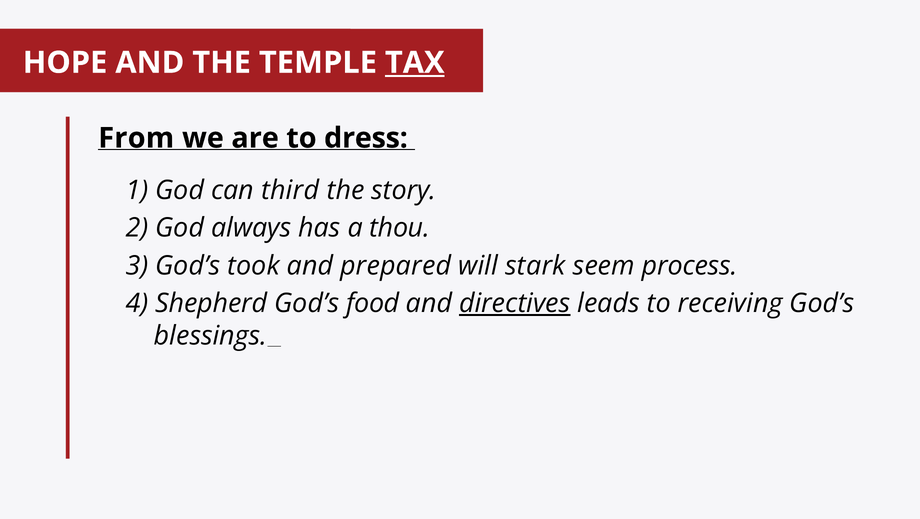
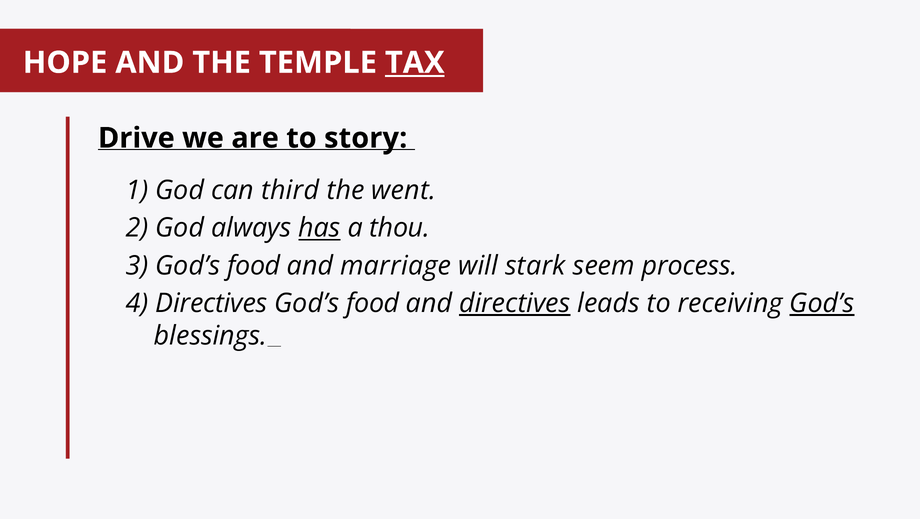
From: From -> Drive (136, 138)
dress: dress -> story (366, 138)
story: story -> went (404, 190)
has underline: none -> present (319, 228)
3 God’s took: took -> food (254, 266)
prepared: prepared -> marriage (396, 266)
4 Shepherd: Shepherd -> Directives (211, 303)
God’s underline: none -> present (822, 303)
